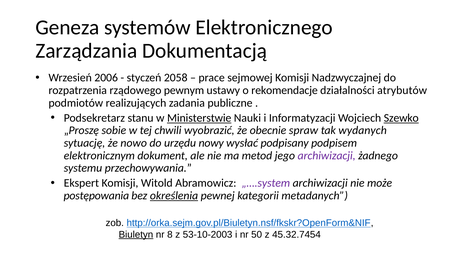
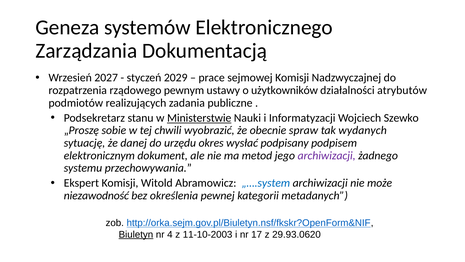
2006: 2006 -> 2027 (106, 78)
2058: 2058 -> 2029 (176, 78)
rekomendacje: rekomendacje -> użytkowników (285, 90)
Szewko underline: present -> none (401, 118)
nowo: nowo -> danej (134, 143)
nowy: nowy -> okres (211, 143)
„….system colour: purple -> blue (266, 183)
postępowania: postępowania -> niezawodność (96, 195)
określenia underline: present -> none (174, 195)
8: 8 -> 4 (170, 234)
53-10-2003: 53-10-2003 -> 11-10-2003 (208, 234)
50: 50 -> 17 (257, 234)
45.32.7454: 45.32.7454 -> 29.93.0620 (297, 234)
